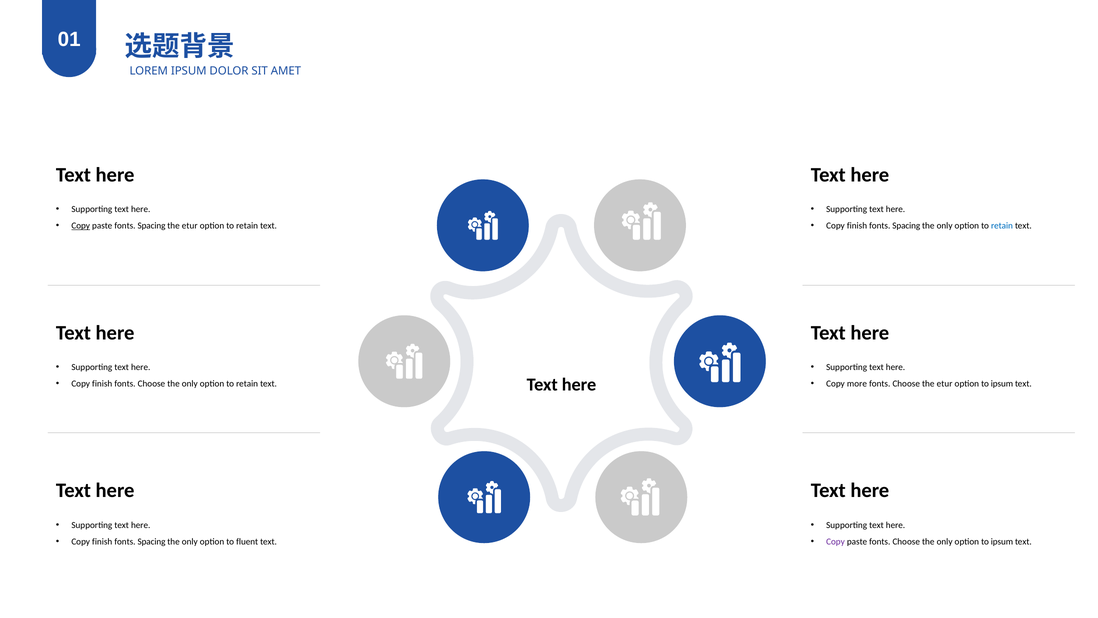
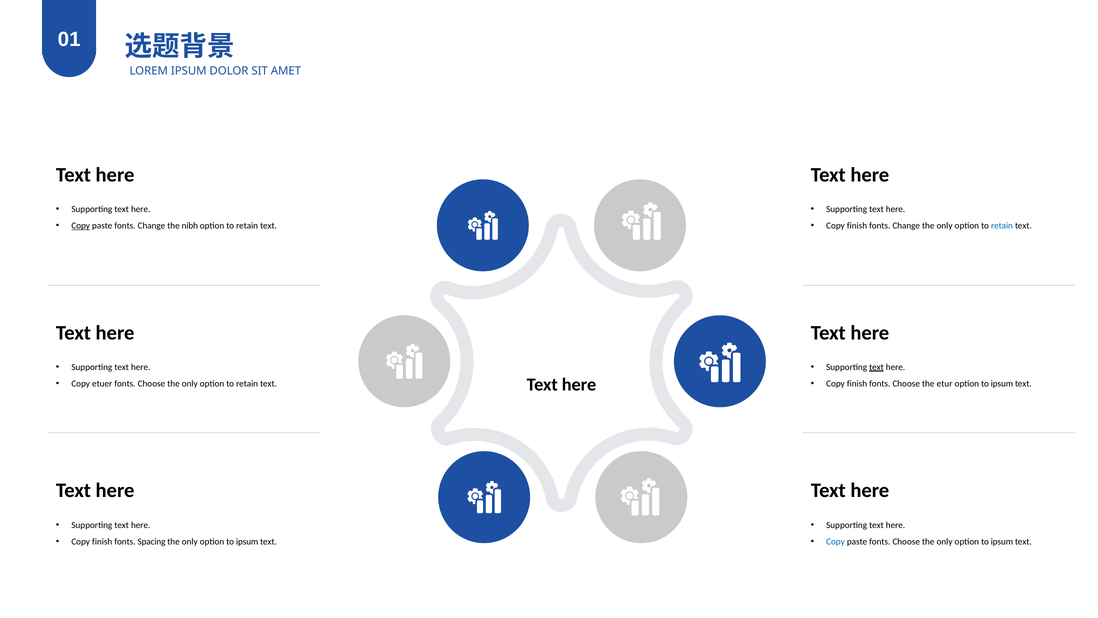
paste fonts Spacing: Spacing -> Change (151, 226)
etur: etur -> nibh (190, 226)
Spacing: Spacing -> Change (906, 226)
text underline: none -> present (876, 367)
finish: finish -> etuer (102, 383)
more: more -> finish (857, 383)
fluent: fluent -> ipsum (247, 541)
Copy colour: purple -> blue (835, 541)
